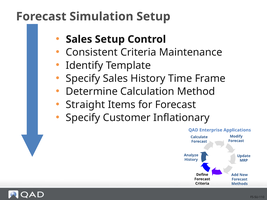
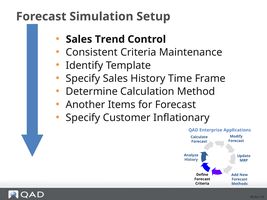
Sales Setup: Setup -> Trend (110, 39)
Straight: Straight -> Another (85, 105)
